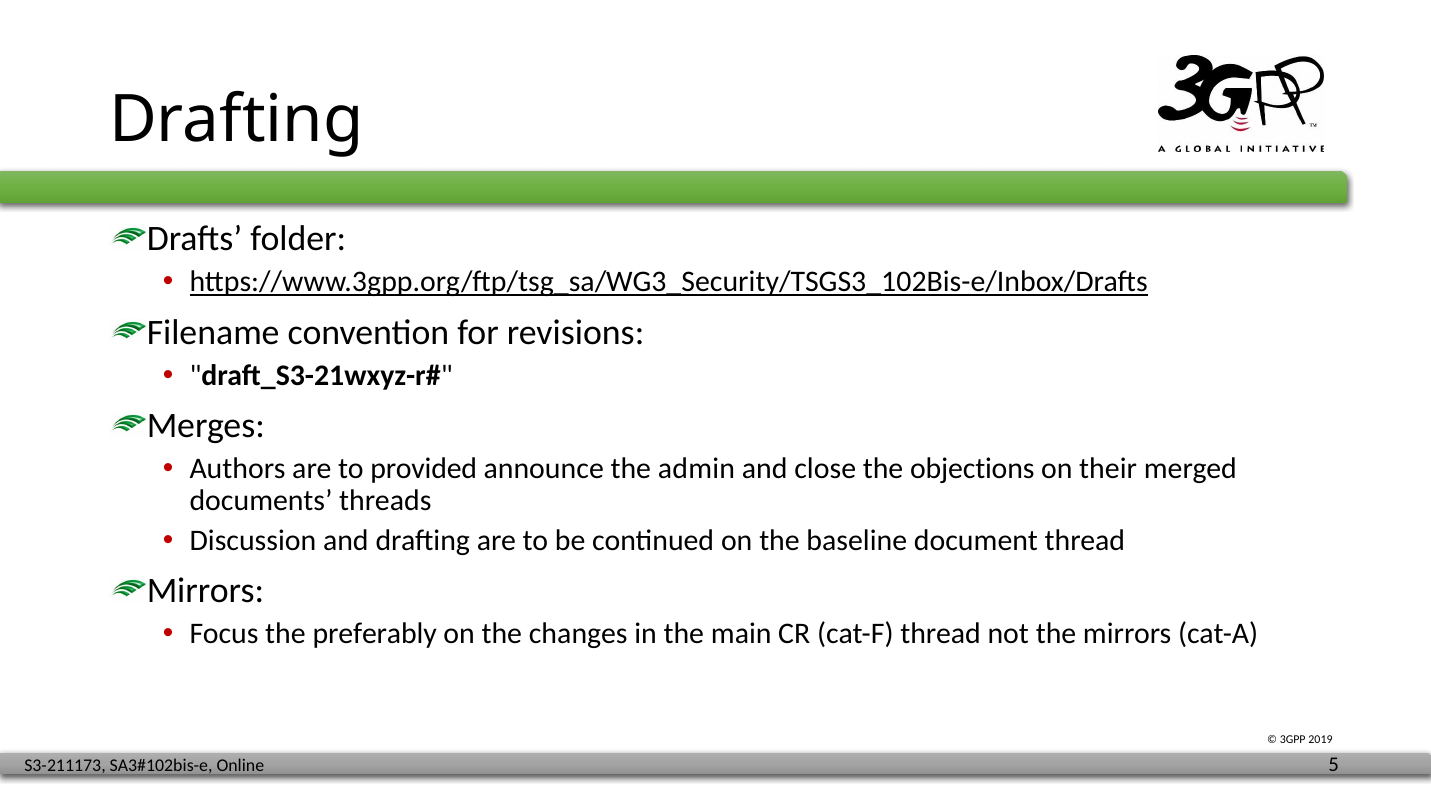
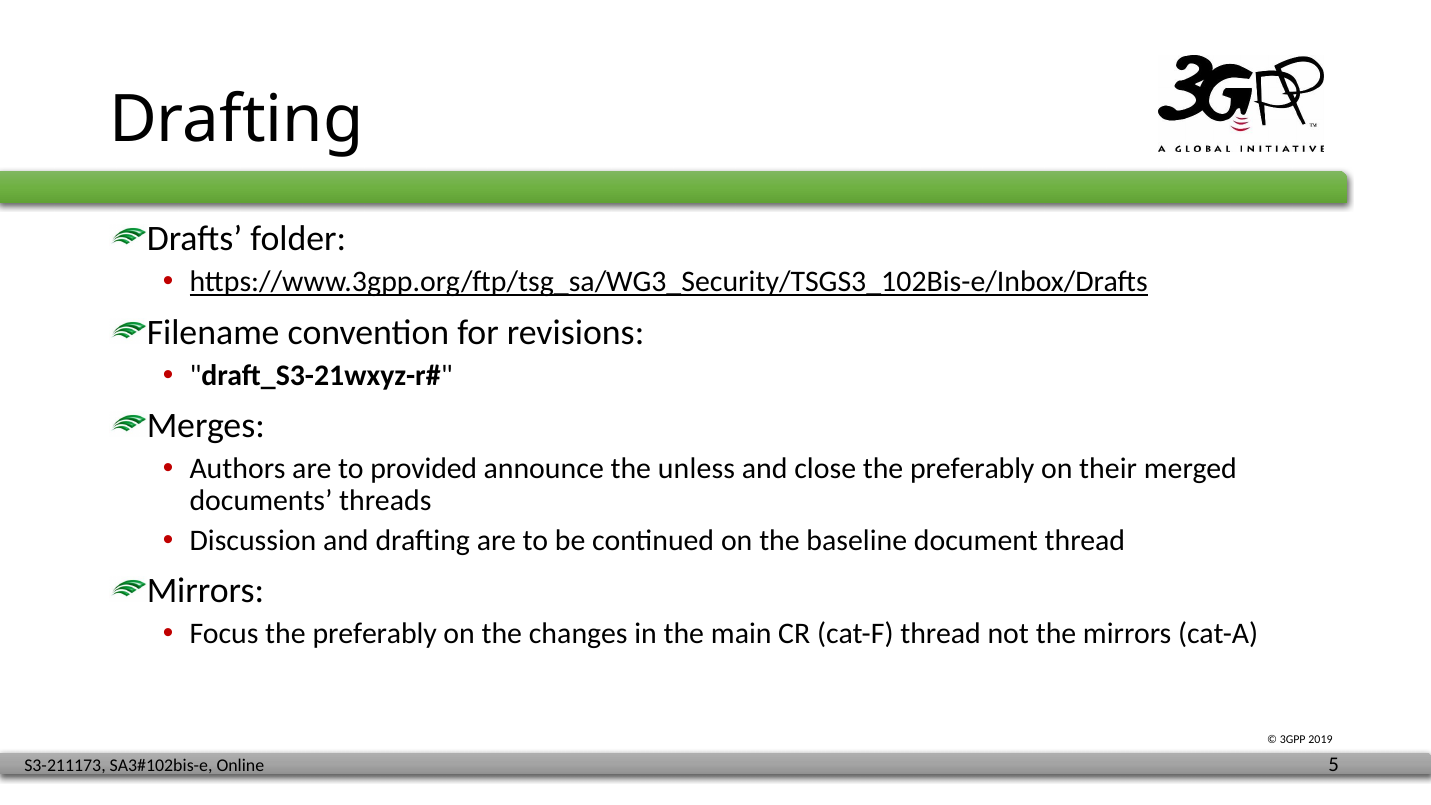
admin: admin -> unless (696, 469)
close the objections: objections -> preferably (972, 469)
